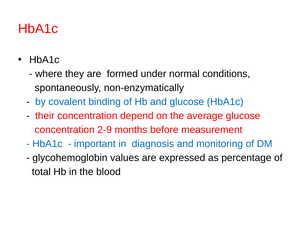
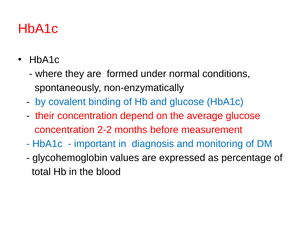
2-9: 2-9 -> 2-2 (105, 130)
